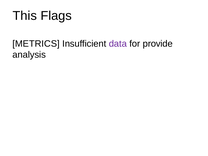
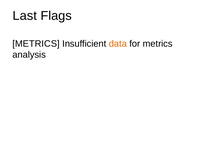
This: This -> Last (25, 16)
data colour: purple -> orange (118, 44)
for provide: provide -> metrics (158, 44)
